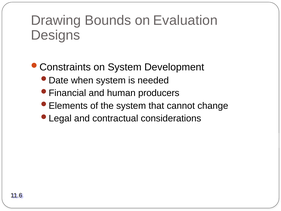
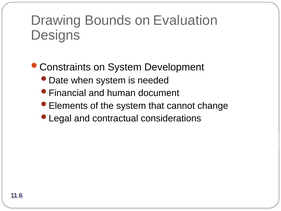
producers: producers -> document (159, 93)
